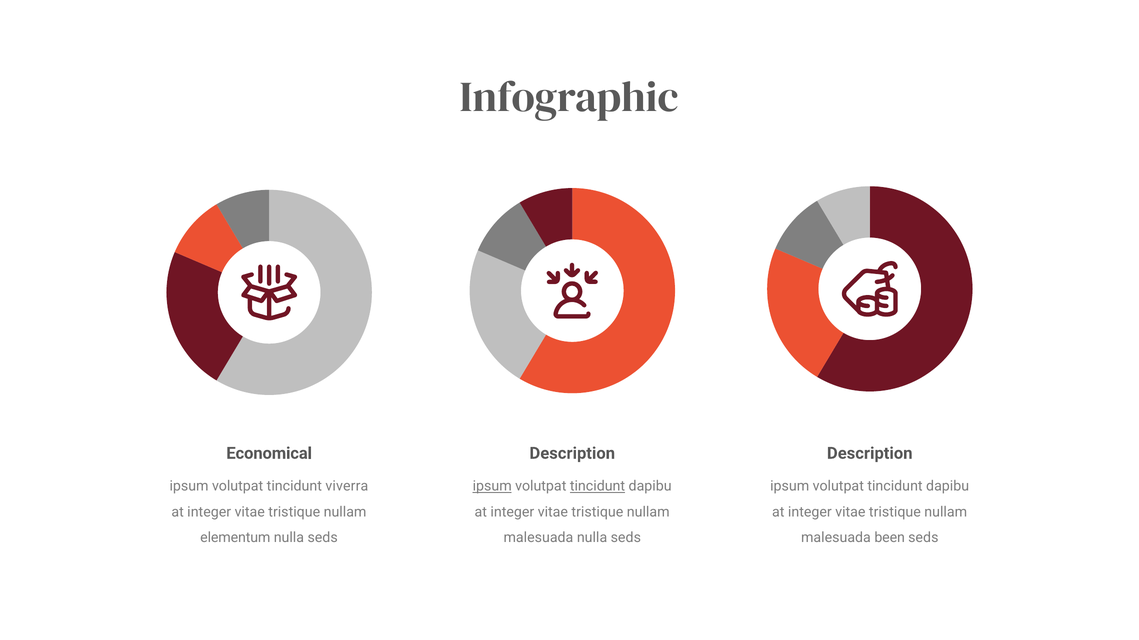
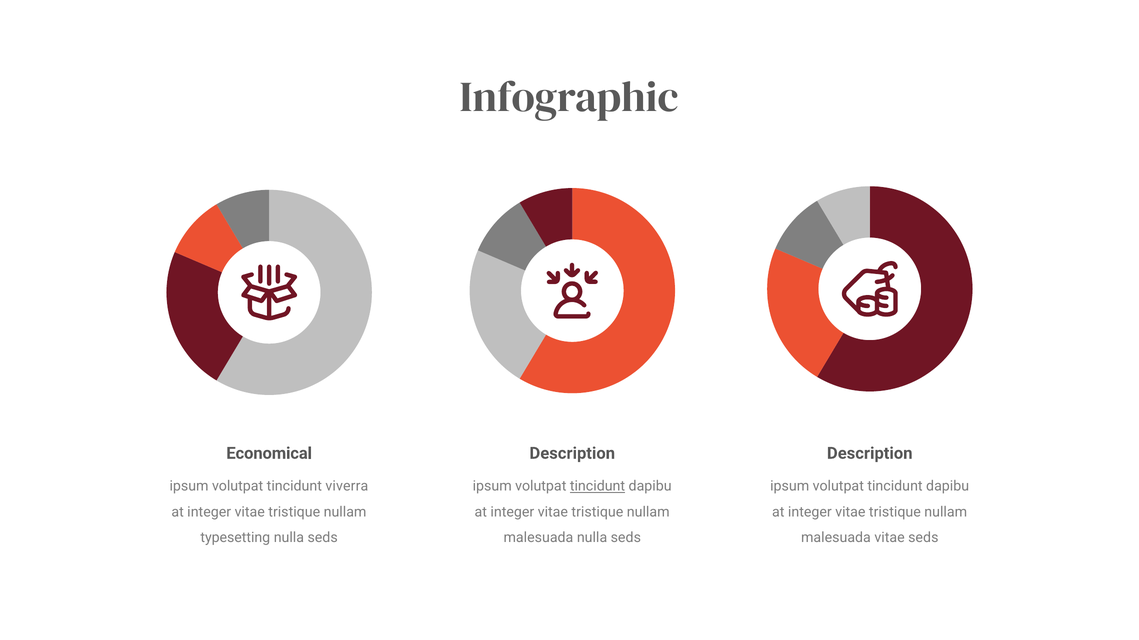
ipsum underline: present -> none (492, 487)
elementum: elementum -> typesetting (235, 538)
malesuada been: been -> vitae (890, 538)
